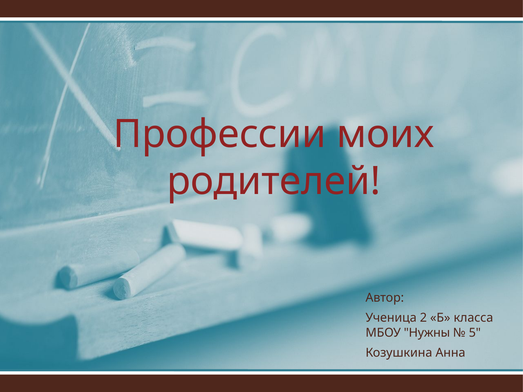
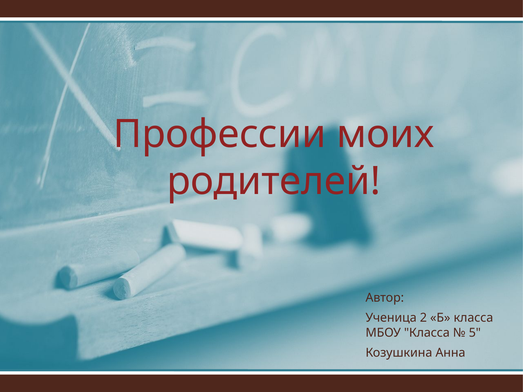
МБОУ Нужны: Нужны -> Класса (427, 333)
